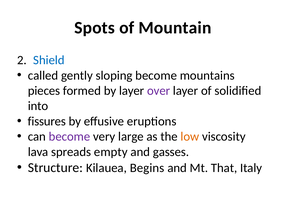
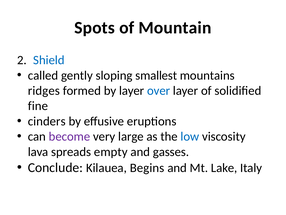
sloping become: become -> smallest (156, 75)
pieces: pieces -> ridges (44, 90)
over colour: purple -> blue (159, 90)
into: into -> fine (38, 106)
fissures: fissures -> cinders (47, 121)
low colour: orange -> blue (190, 136)
Structure: Structure -> Conclude (55, 167)
That: That -> Lake (224, 168)
